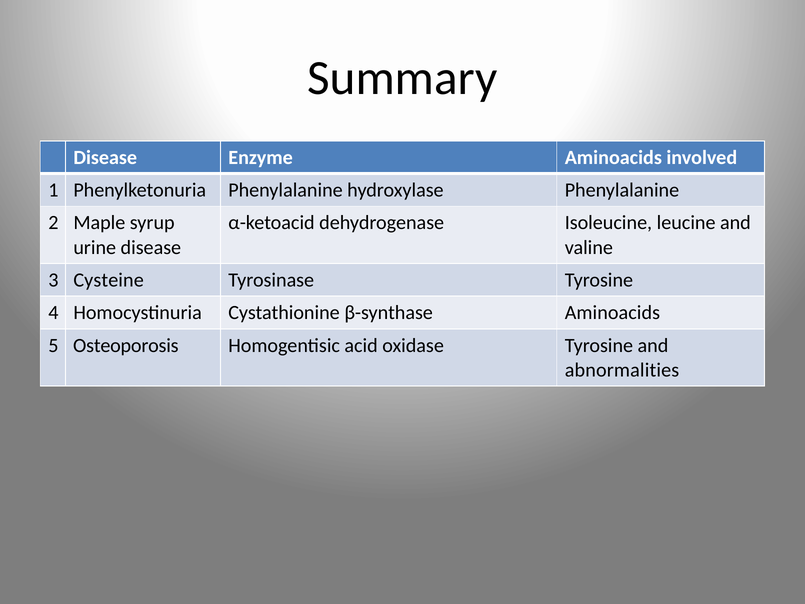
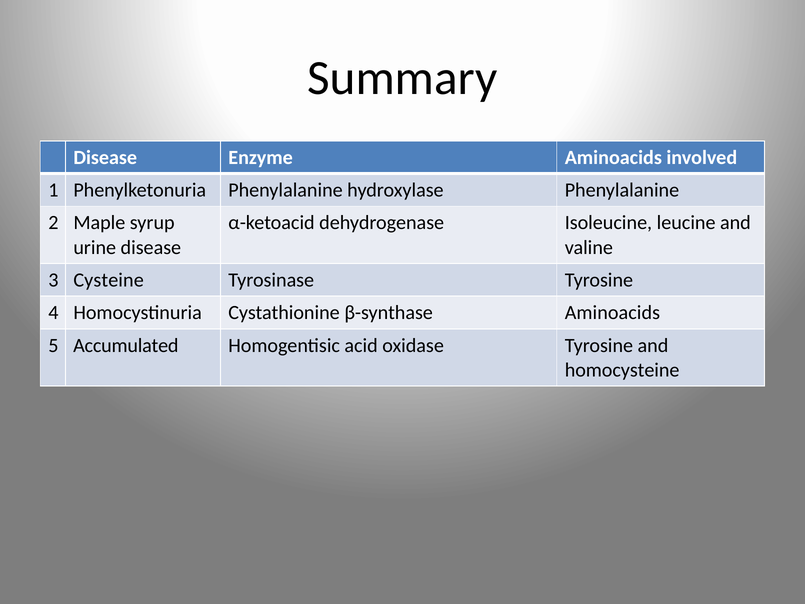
Osteoporosis: Osteoporosis -> Accumulated (126, 345)
abnormalities: abnormalities -> homocysteine (622, 370)
